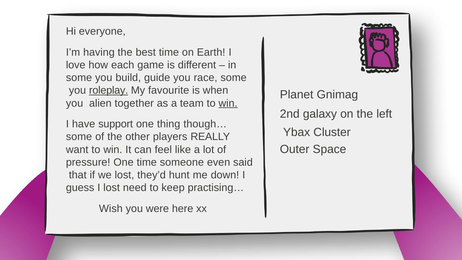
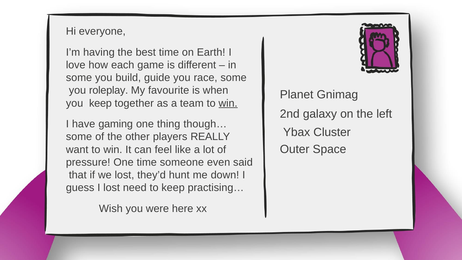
roleplay underline: present -> none (109, 90)
you alien: alien -> keep (100, 103)
support: support -> gaming (116, 124)
